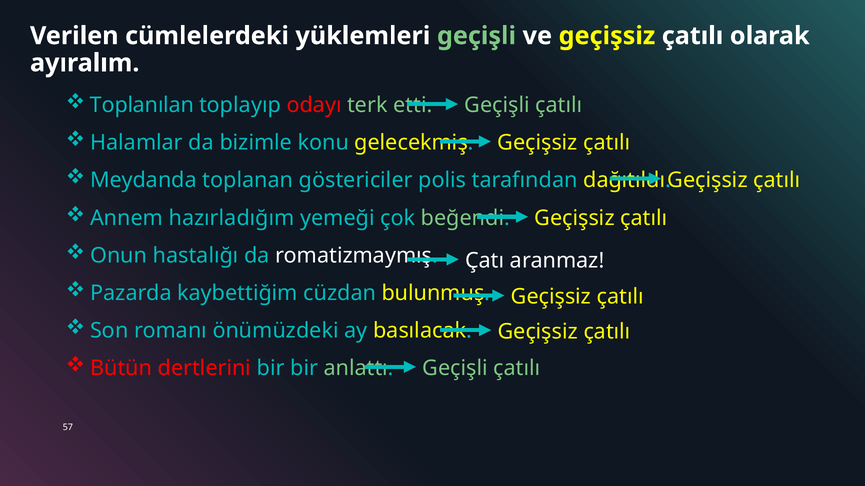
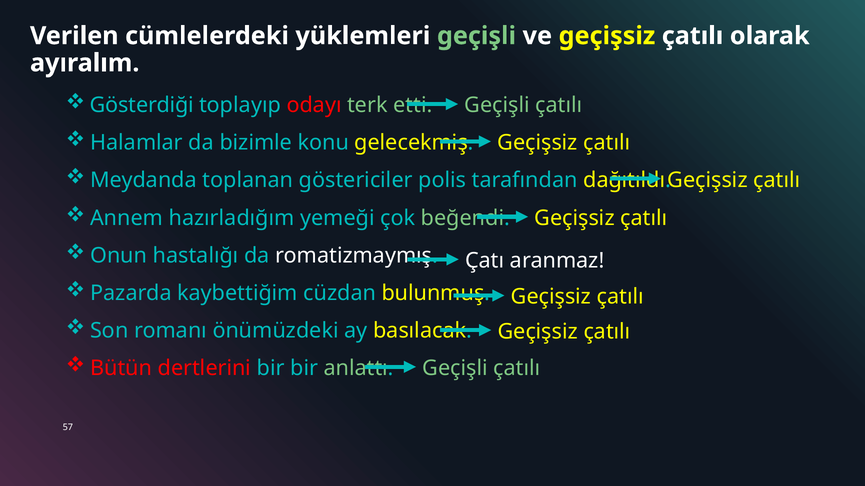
Toplanılan: Toplanılan -> Gösterdiği (142, 105)
